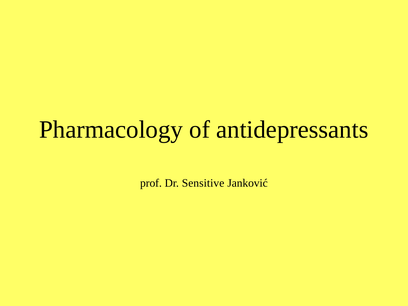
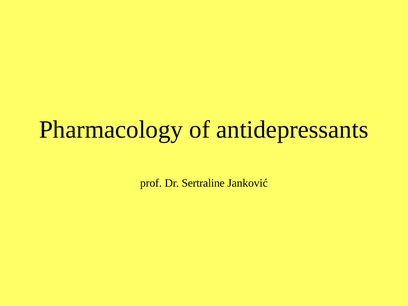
Sensitive: Sensitive -> Sertraline (203, 183)
